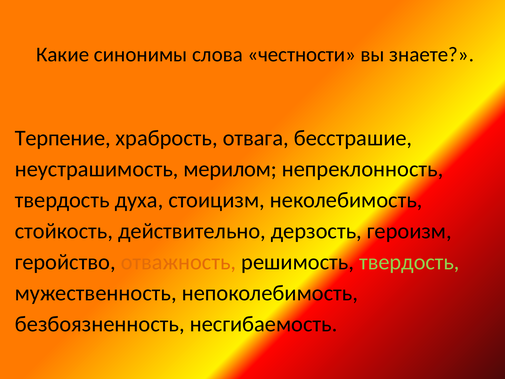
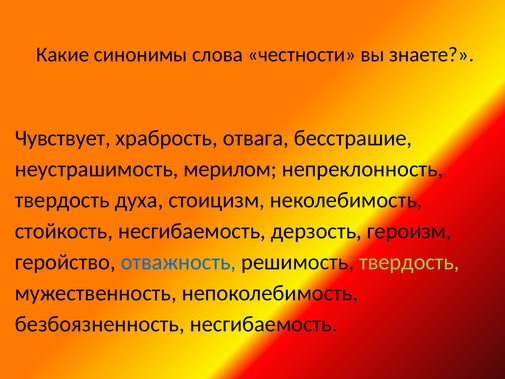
Терпение: Терпение -> Чувствует (63, 138)
стойкость действительно: действительно -> несгибаемость (192, 231)
отважность colour: orange -> blue (178, 262)
